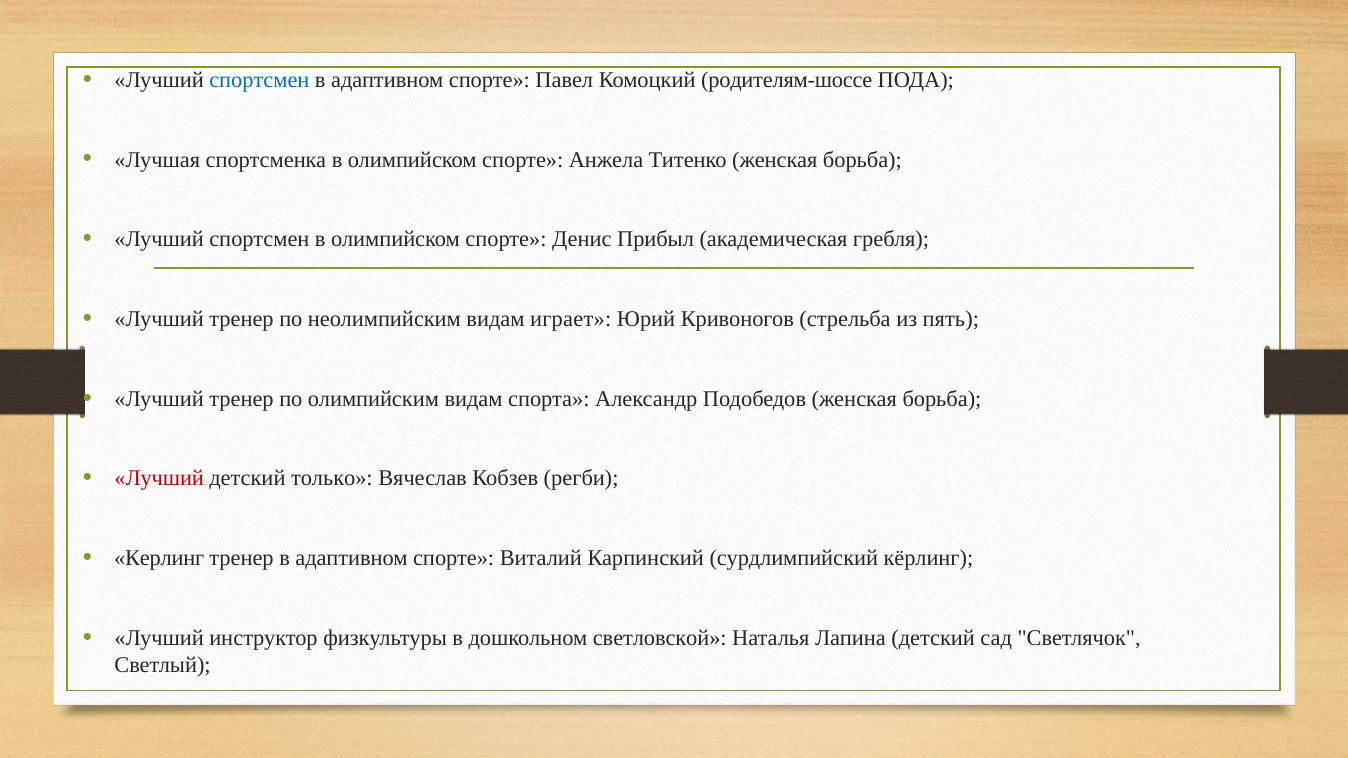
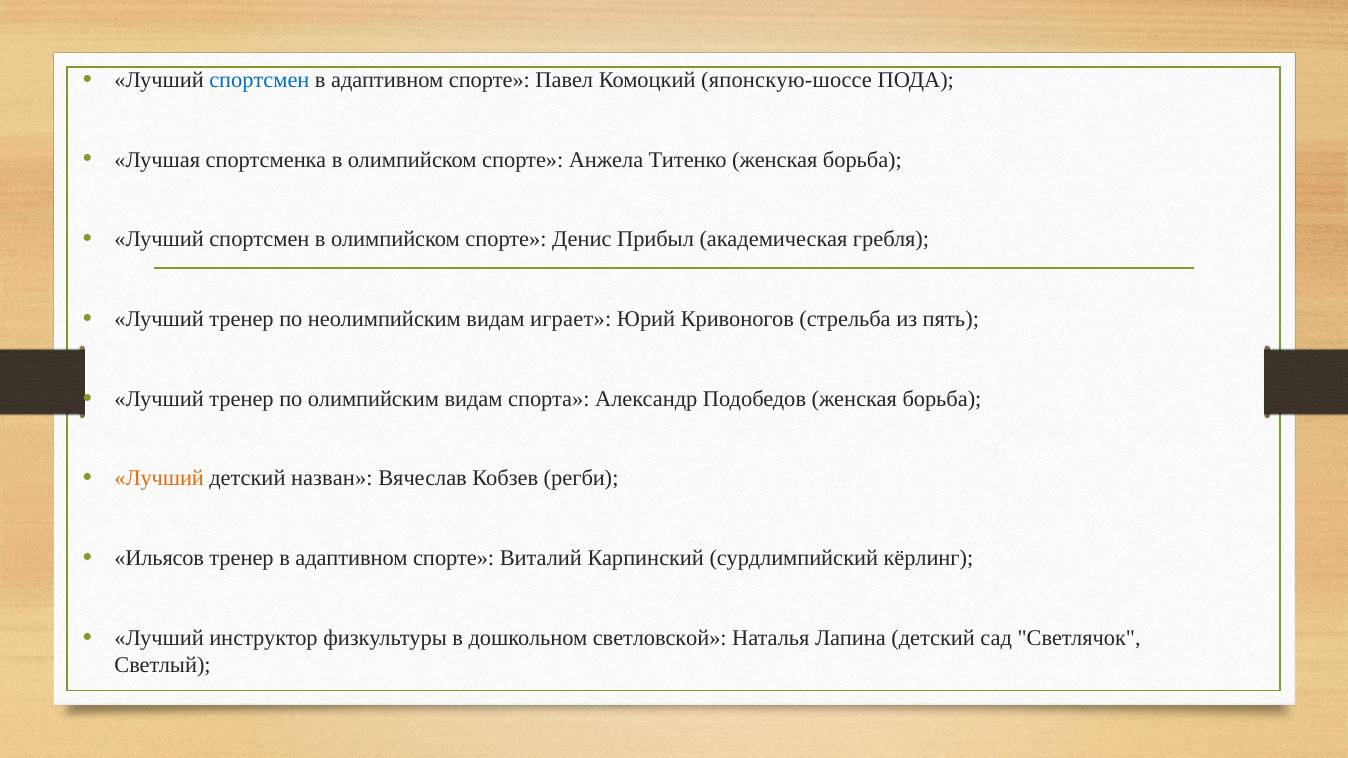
родителям-шоссе: родителям-шоссе -> японскую-шоссе (786, 80)
Лучший colour: red -> orange (159, 479)
только: только -> назван (332, 479)
Керлинг: Керлинг -> Ильясов (159, 559)
